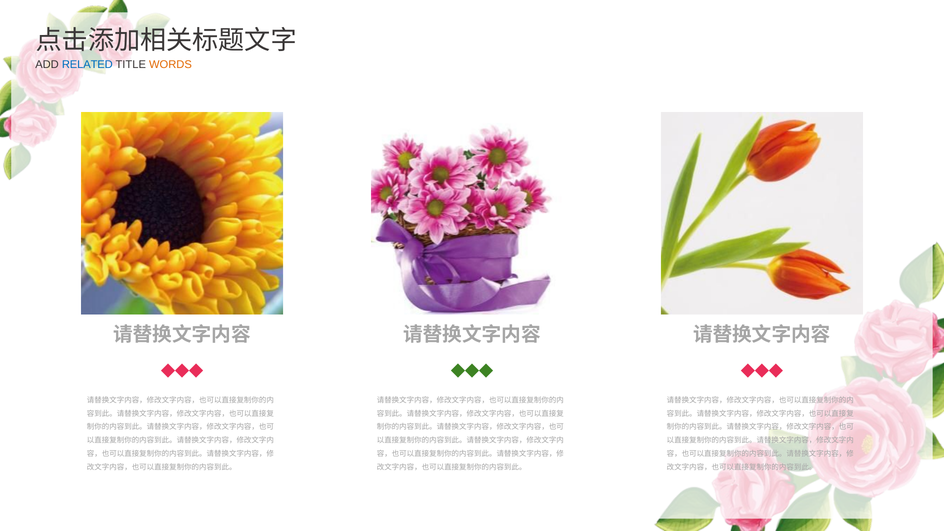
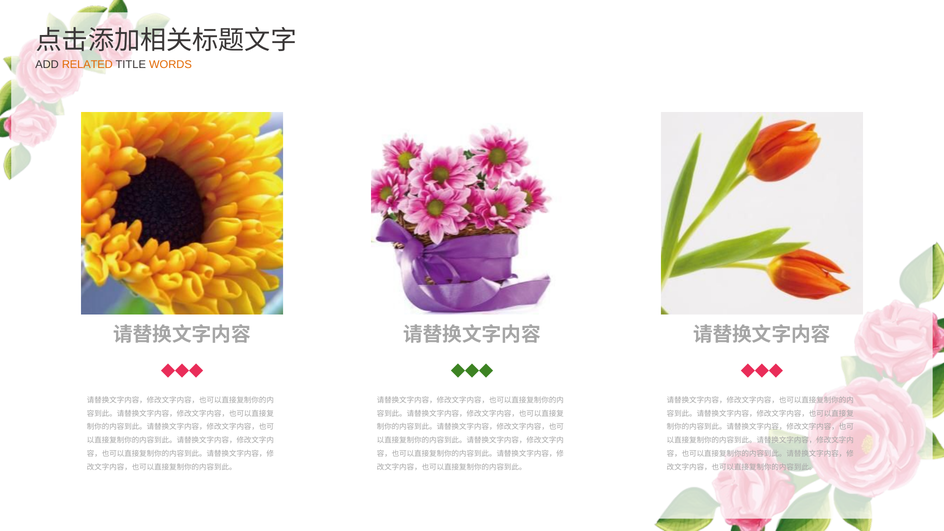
RELATED colour: blue -> orange (87, 65)
